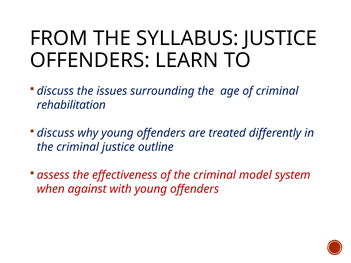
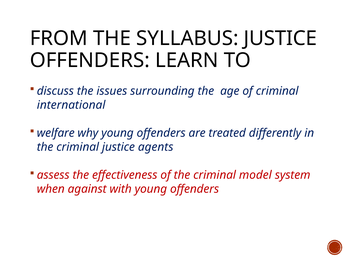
rehabilitation: rehabilitation -> international (71, 105)
discuss: discuss -> welfare (56, 133)
outline: outline -> agents (156, 147)
